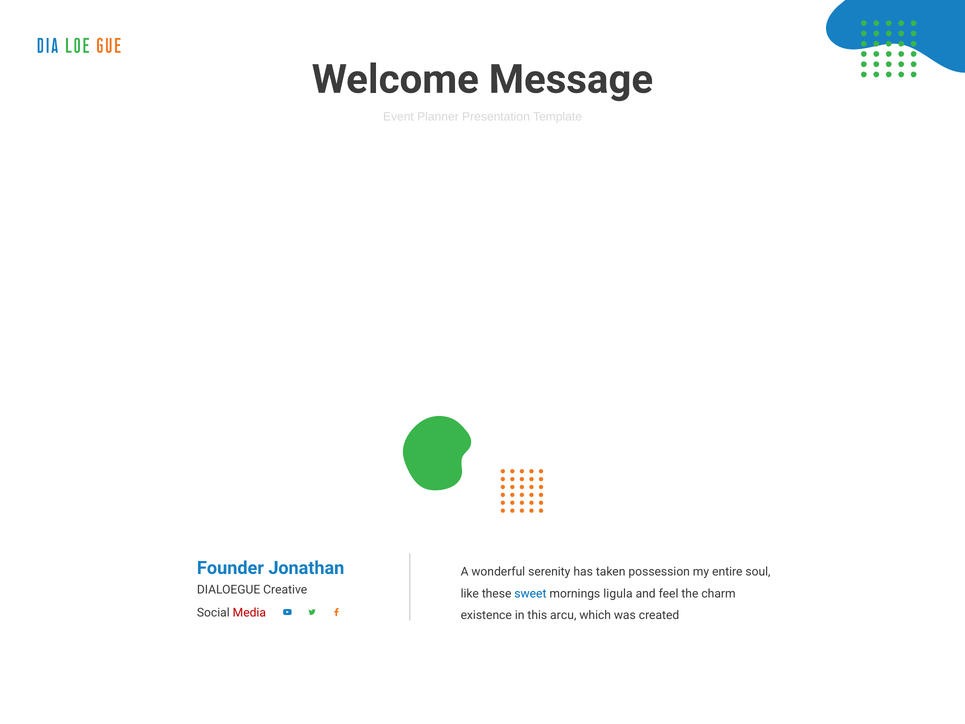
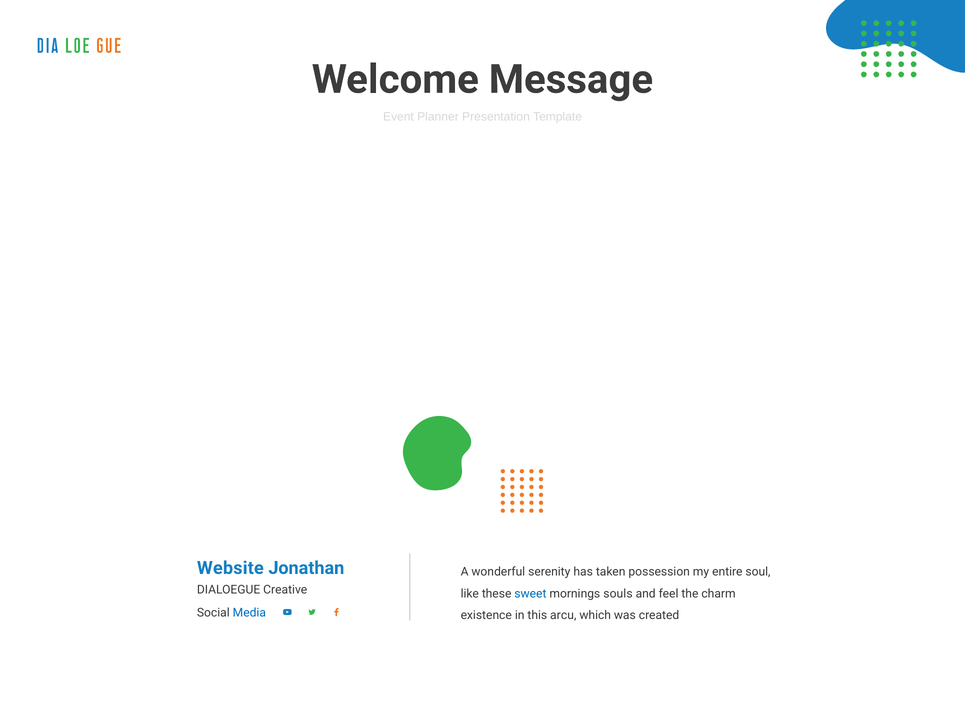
Founder: Founder -> Website (230, 568)
ligula: ligula -> souls (618, 593)
Media colour: red -> blue (249, 613)
